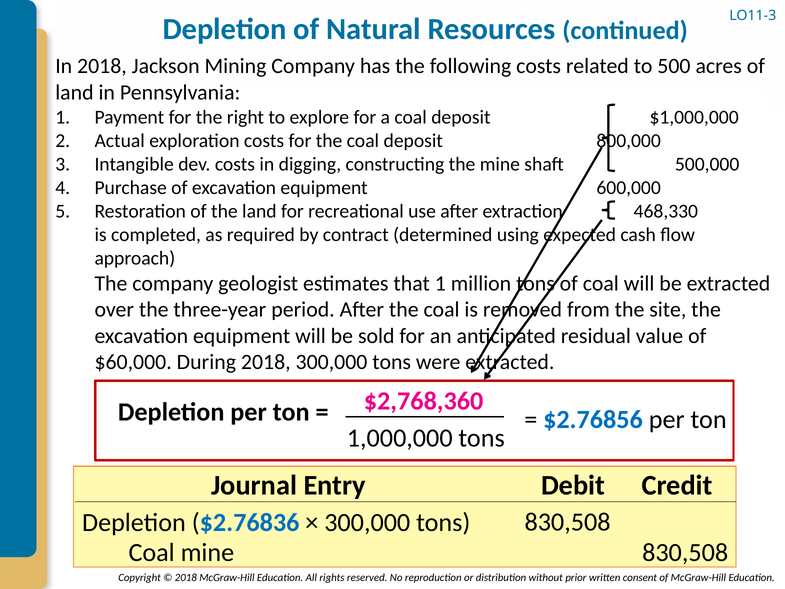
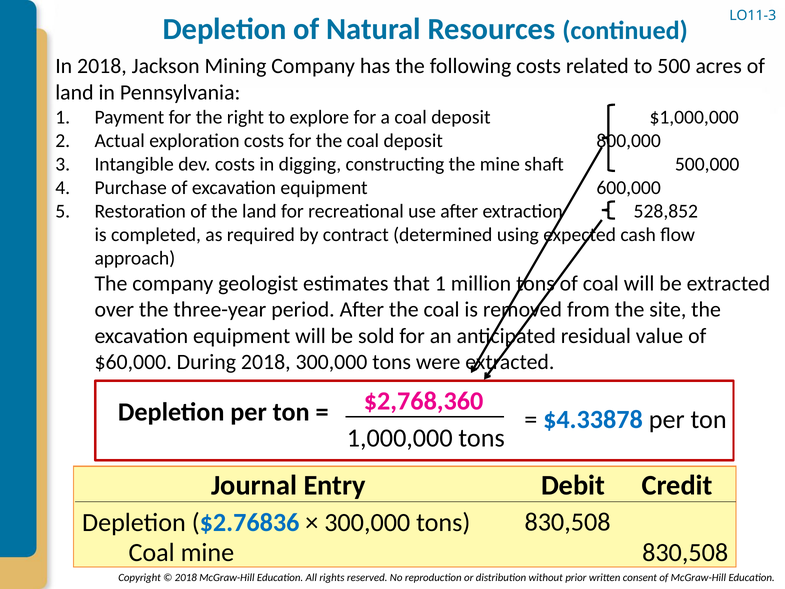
468,330: 468,330 -> 528,852 (666, 211)
$2.76856: $2.76856 -> $4.33878 (593, 419)
